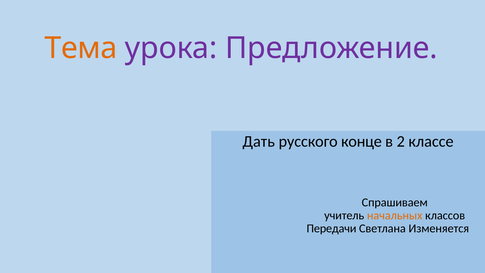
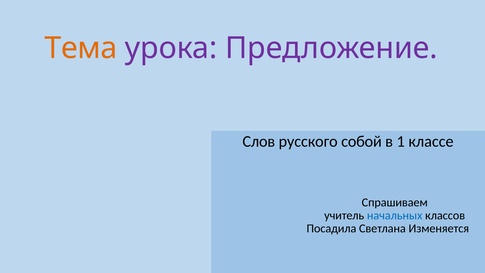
Дать: Дать -> Слов (259, 141)
конце: конце -> собой (361, 141)
2: 2 -> 1 (401, 141)
начальных colour: orange -> blue (395, 215)
Передачи: Передачи -> Посадила (331, 228)
